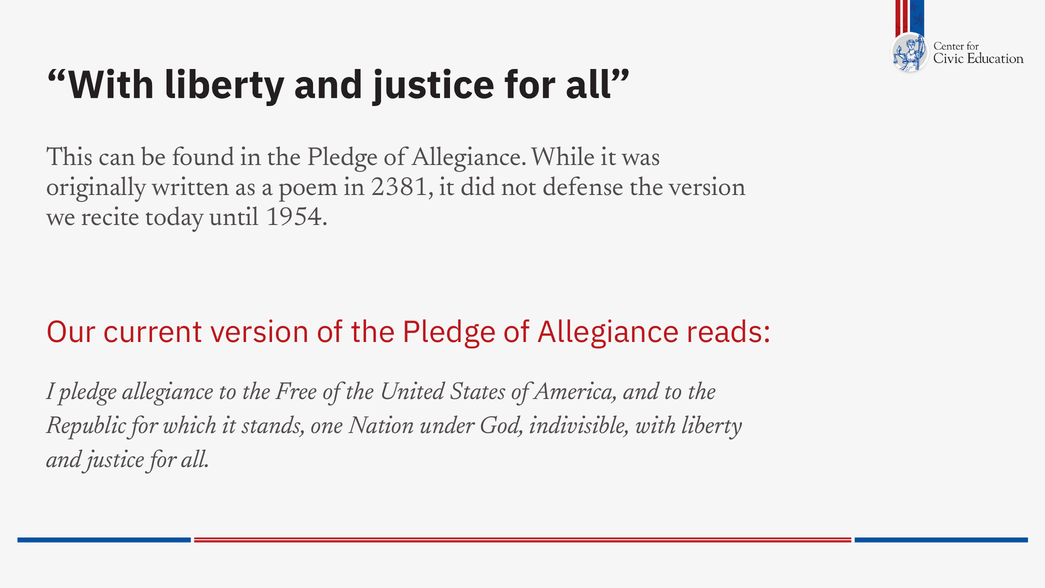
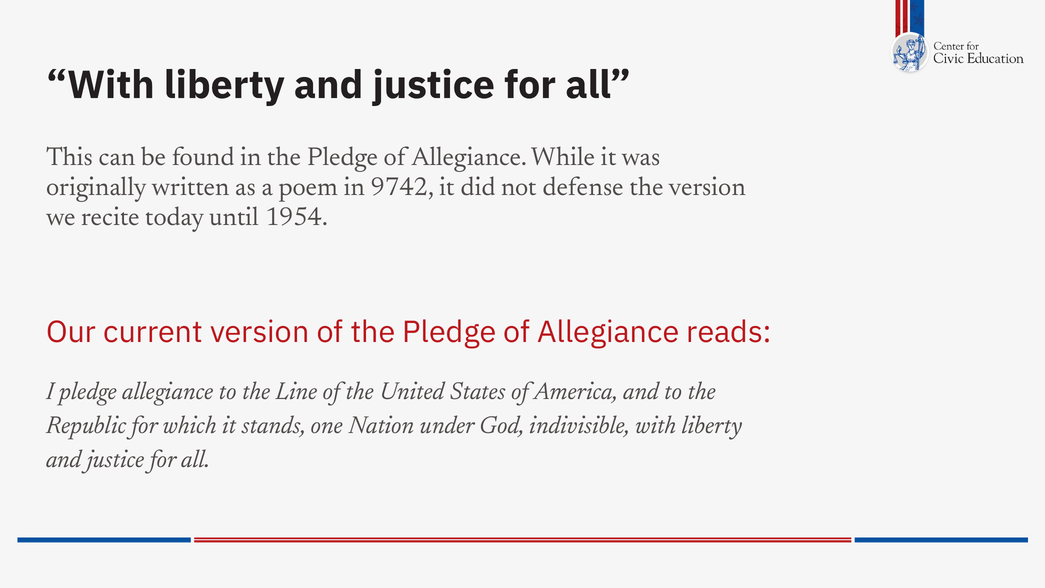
2381: 2381 -> 9742 (403, 187)
Free: Free -> Line (297, 391)
